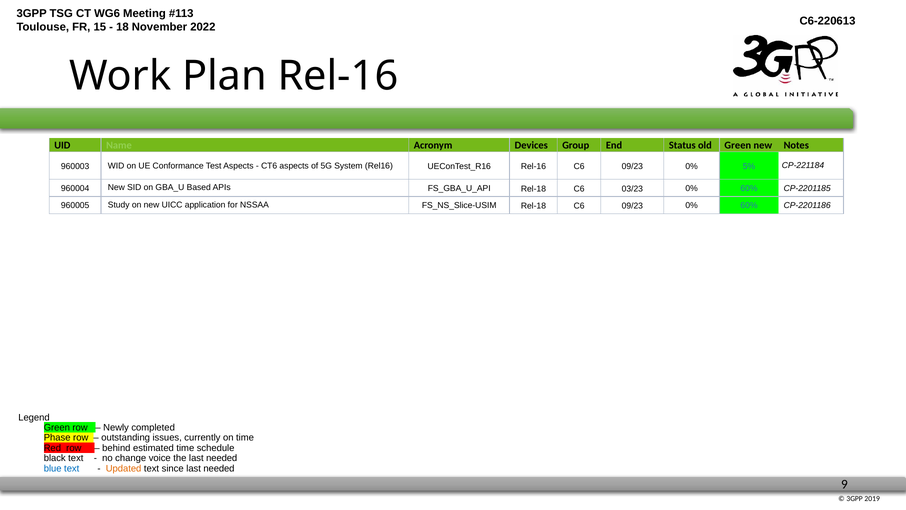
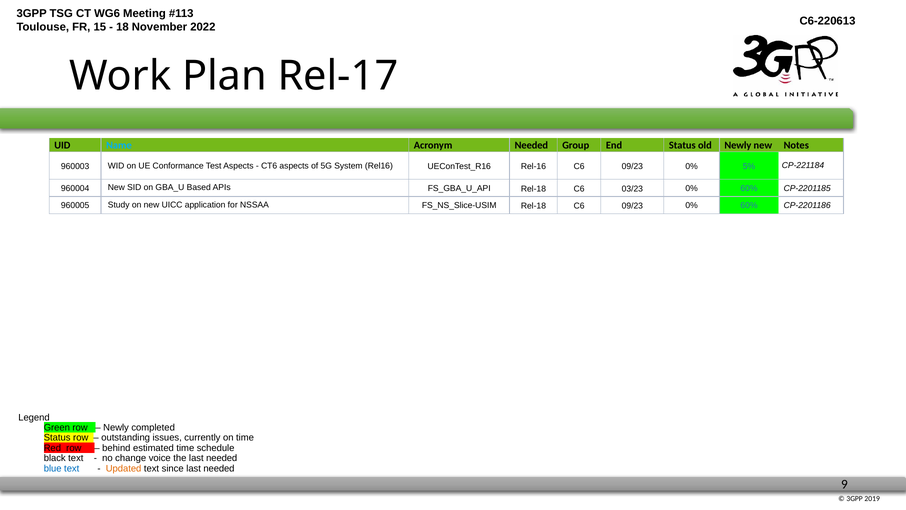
Plan Rel-16: Rel-16 -> Rel-17 (338, 76)
Name colour: light green -> light blue (119, 145)
Acronym Devices: Devices -> Needed (531, 145)
old Green: Green -> Newly (738, 145)
Phase: Phase -> Status (57, 438)
